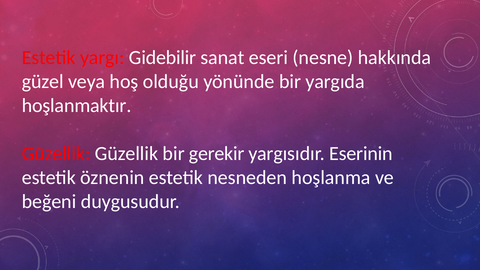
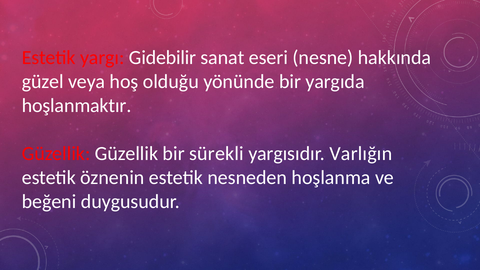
gerekir: gerekir -> sürekli (216, 154)
Eserinin: Eserinin -> Varlığın (361, 154)
